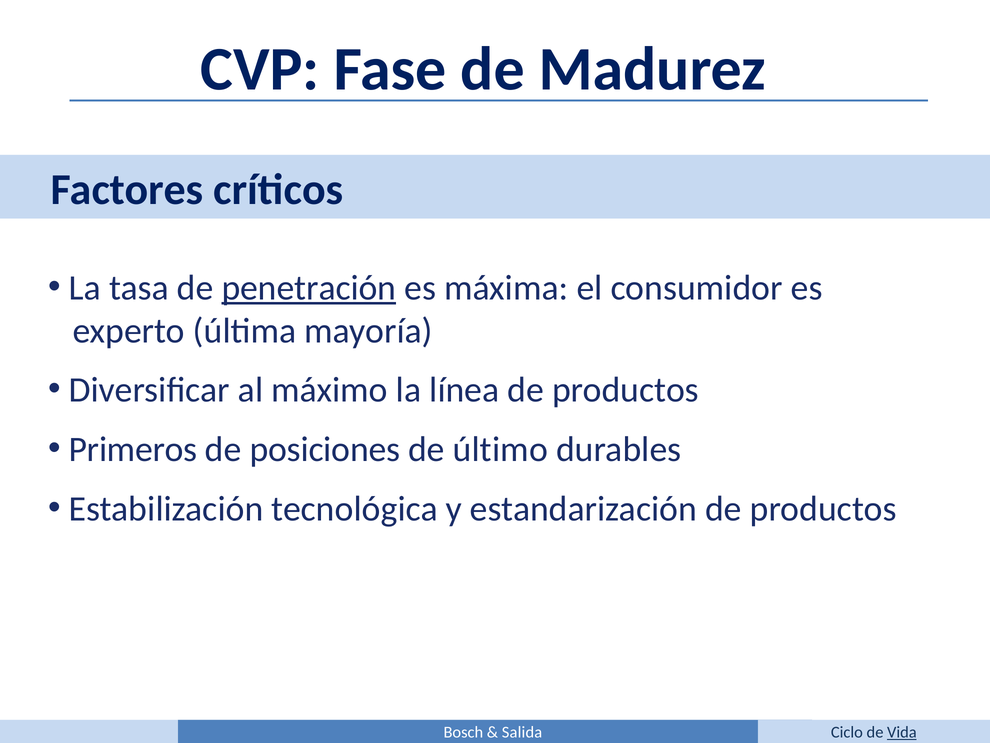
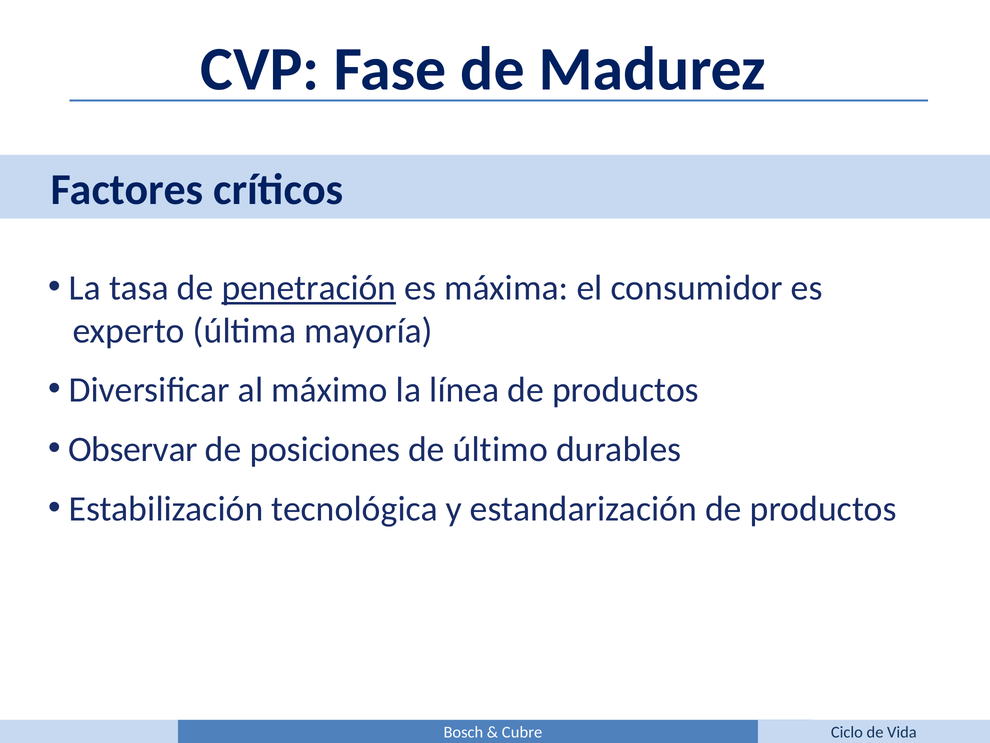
Primeros: Primeros -> Observar (133, 449)
Salida: Salida -> Cubre (522, 732)
Vida underline: present -> none (902, 732)
